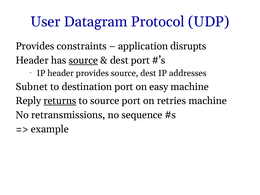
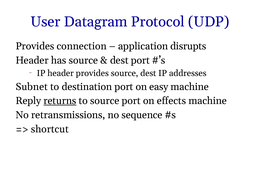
constraints: constraints -> connection (82, 46)
source underline: present -> none (83, 60)
retries: retries -> effects (171, 101)
example: example -> shortcut (50, 129)
